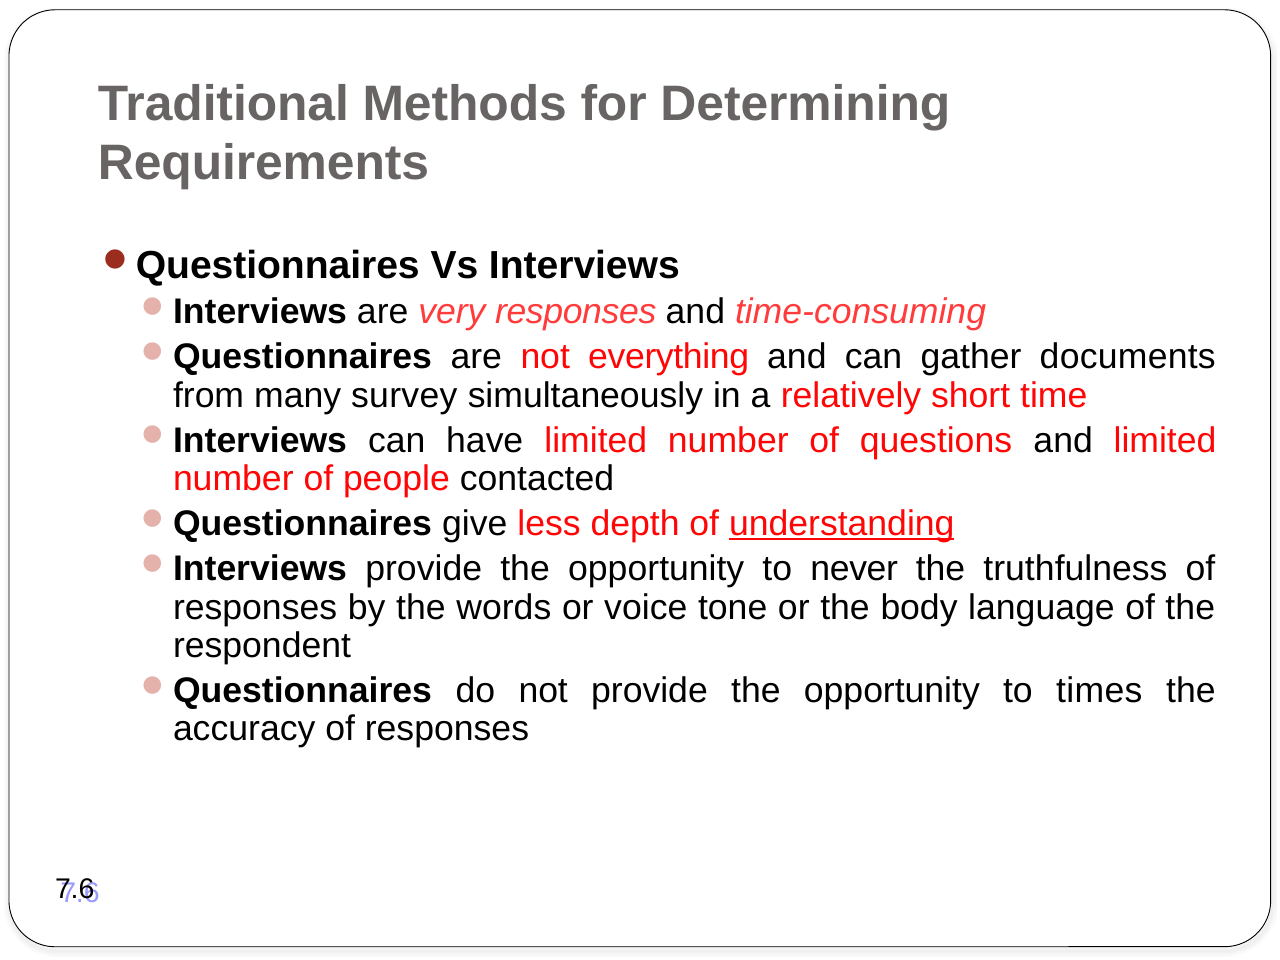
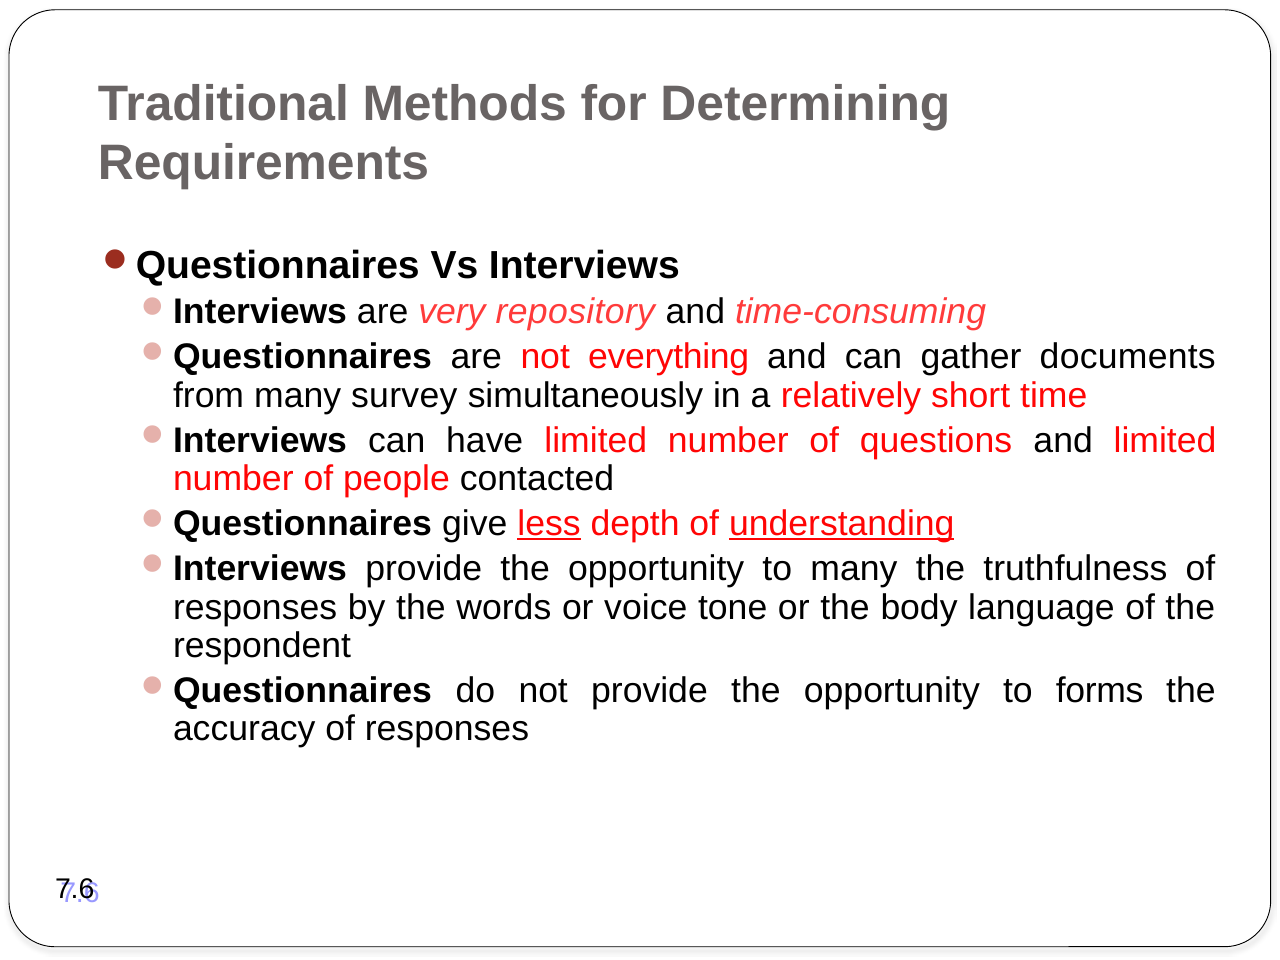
very responses: responses -> repository (575, 312)
less underline: none -> present (549, 524)
to never: never -> many (854, 569)
times: times -> forms (1100, 691)
